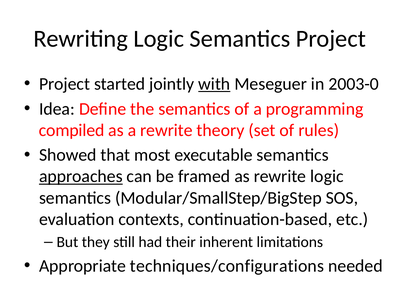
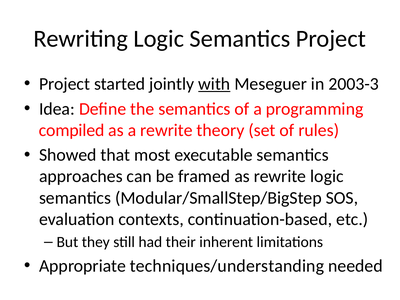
2003-0: 2003-0 -> 2003-3 (354, 84)
approaches underline: present -> none (81, 176)
techniques/configurations: techniques/configurations -> techniques/understanding (227, 266)
